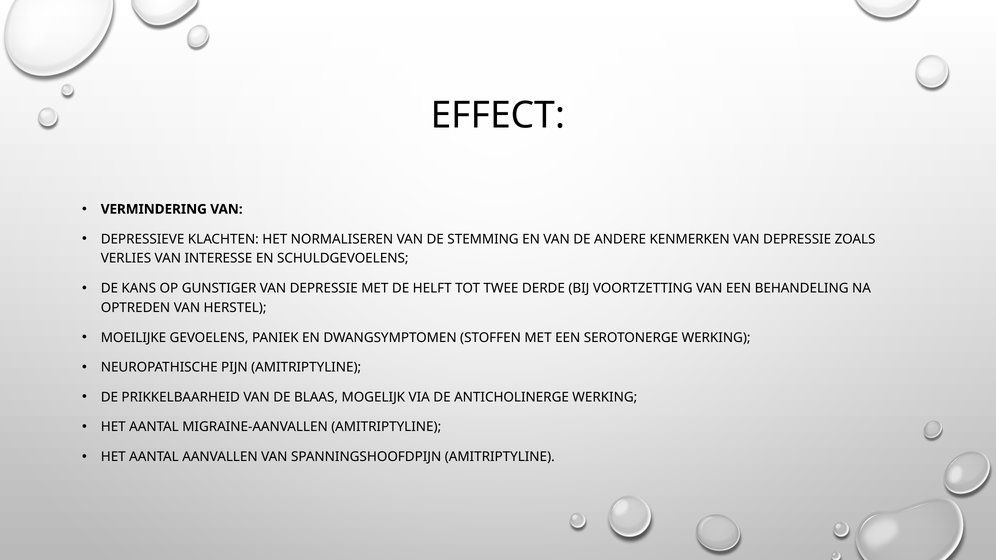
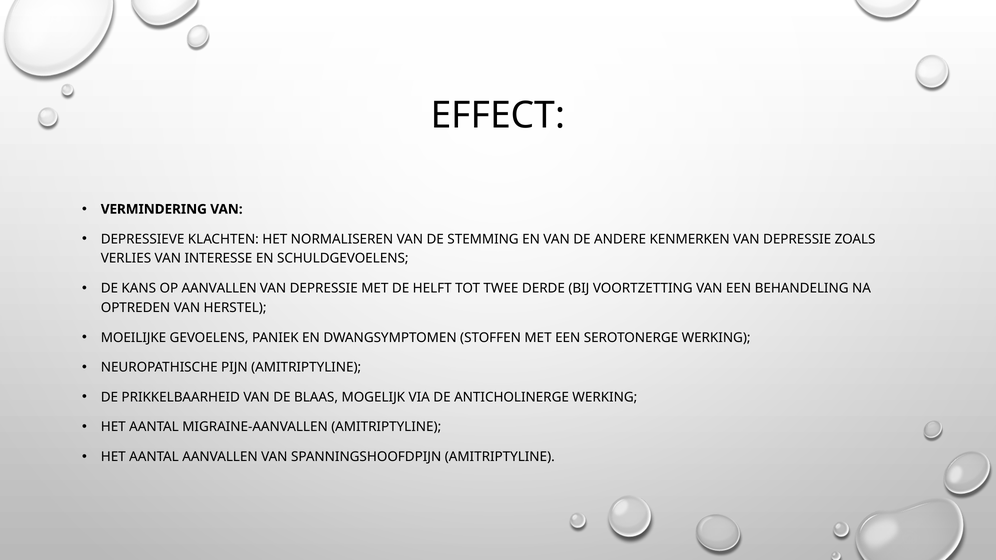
OP GUNSTIGER: GUNSTIGER -> AANVALLEN (219, 288)
